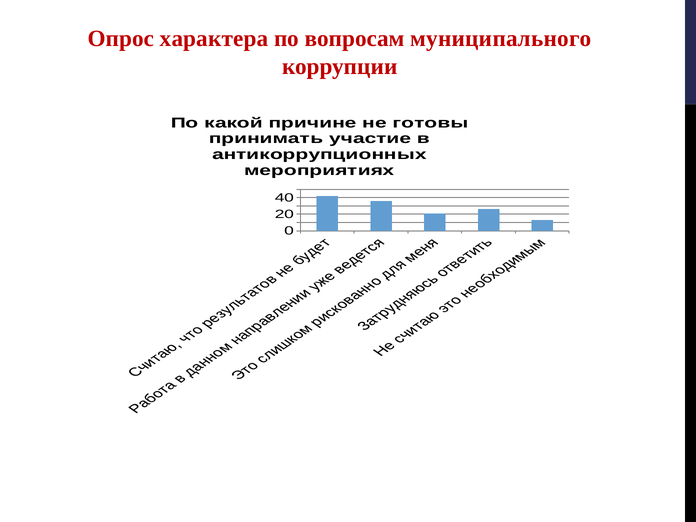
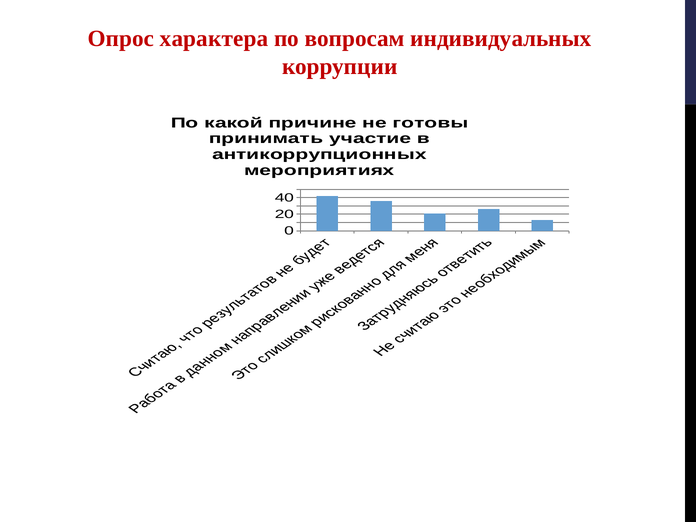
муниципального: муниципального -> индивидуальных (501, 39)
